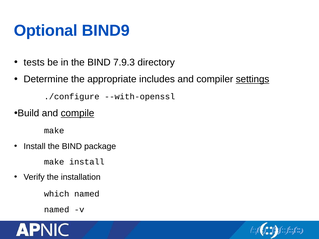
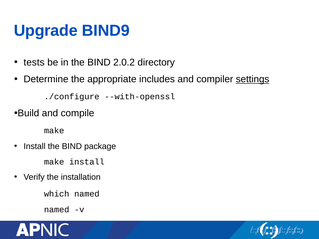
Optional: Optional -> Upgrade (46, 31)
7.9.3: 7.9.3 -> 2.0.2 (124, 62)
compile underline: present -> none (78, 113)
